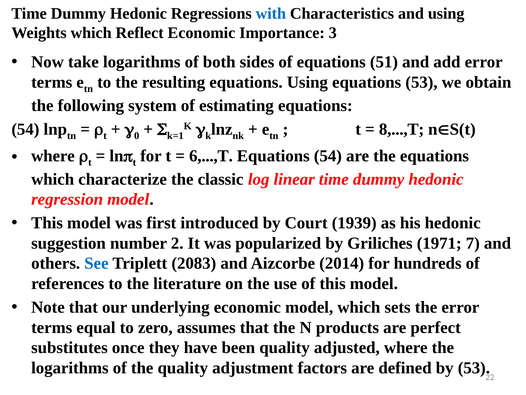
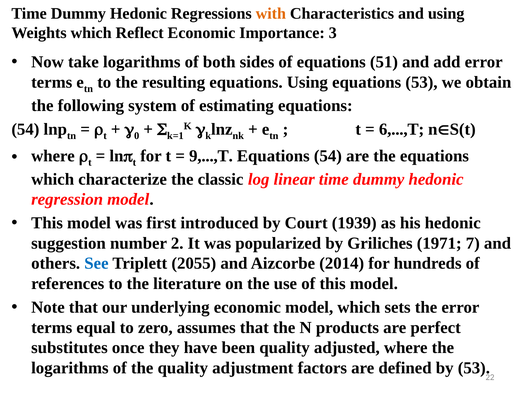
with colour: blue -> orange (271, 13)
8,...,T: 8,...,T -> 6,...,T (402, 129)
6,...,T: 6,...,T -> 9,...,T (211, 156)
2083: 2083 -> 2055 (194, 263)
